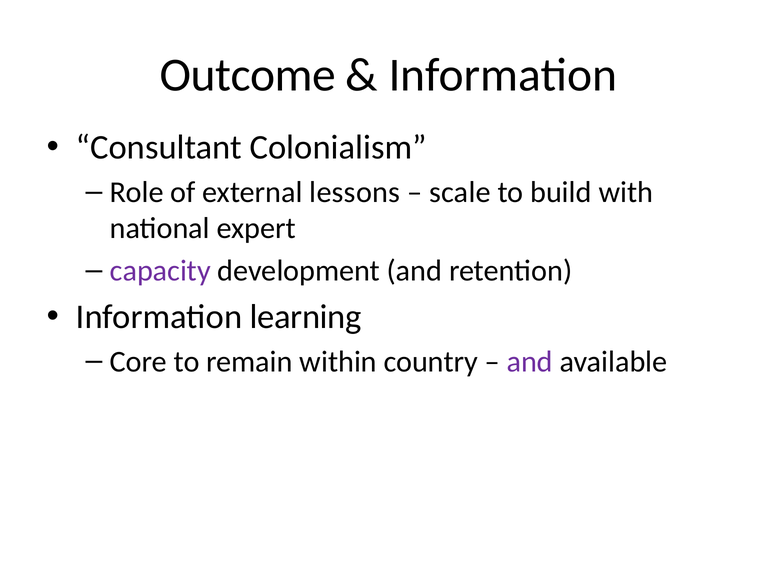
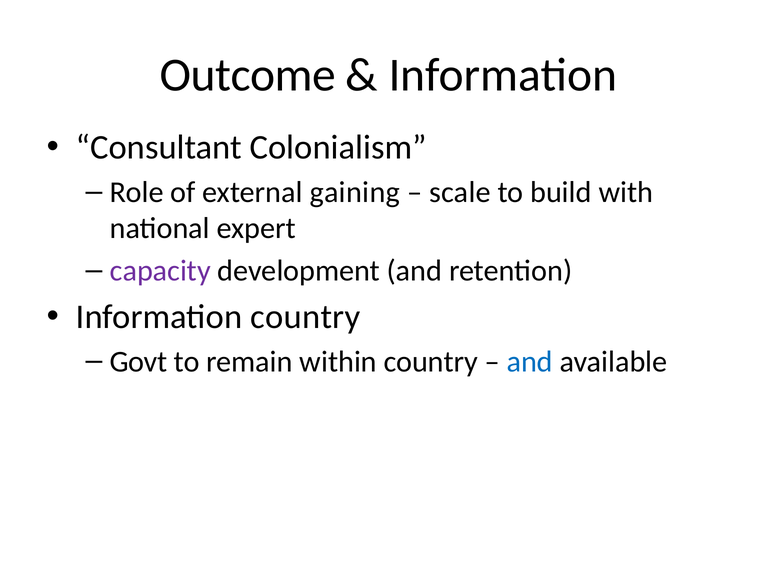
lessons: lessons -> gaining (355, 192)
Information learning: learning -> country (305, 317)
Core: Core -> Govt (138, 362)
and colour: purple -> blue (530, 362)
